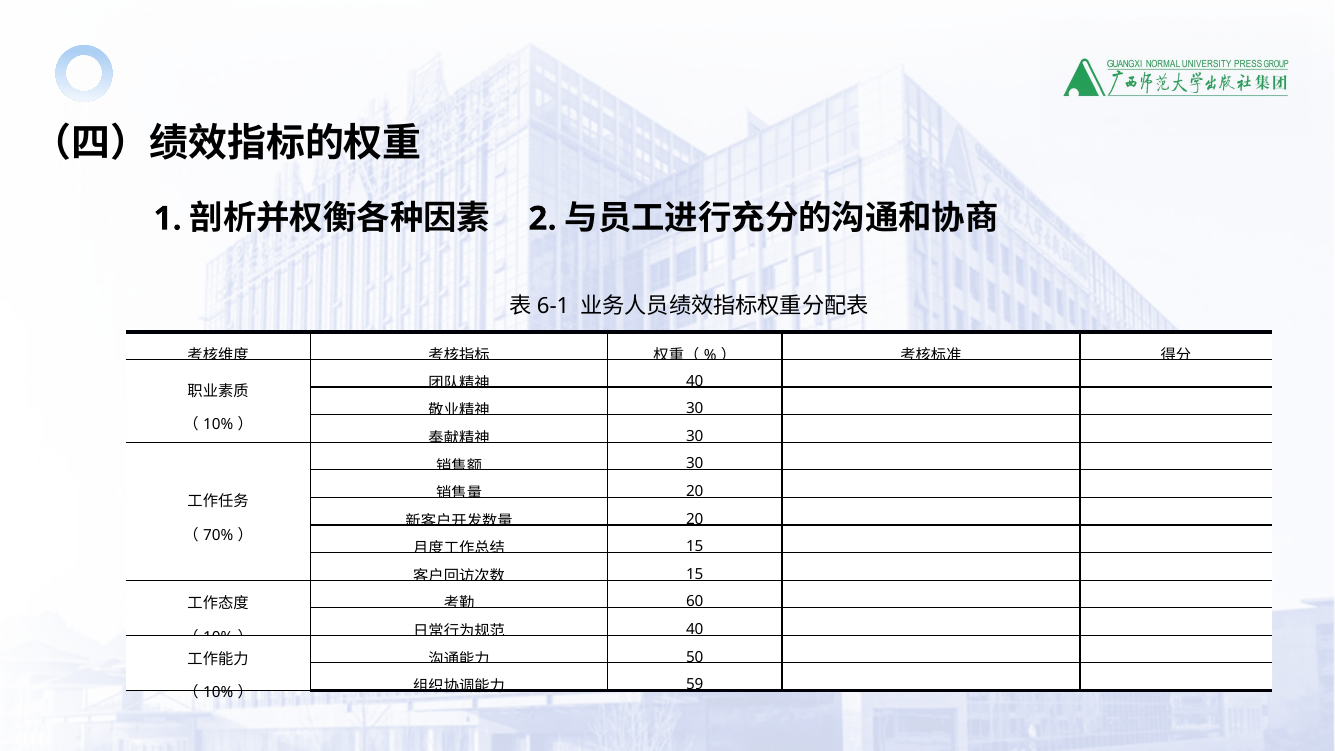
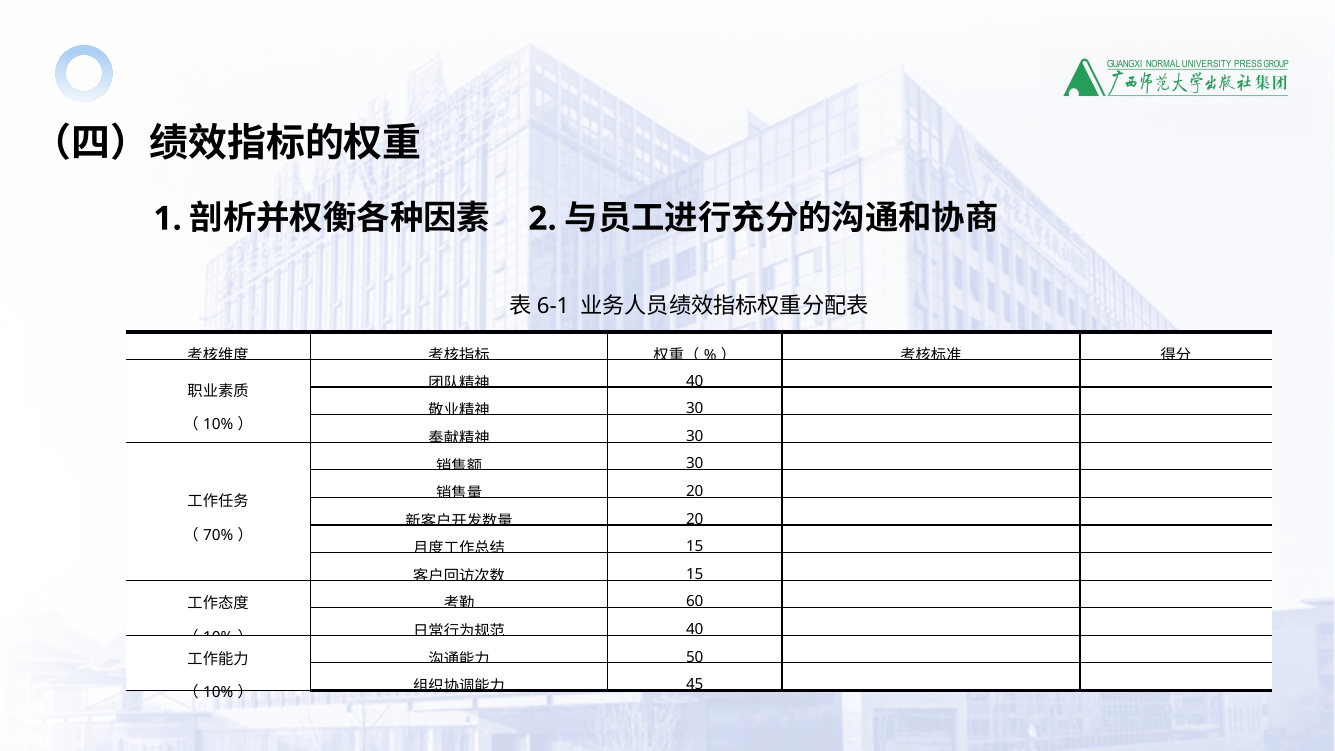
59: 59 -> 45 (695, 685)
